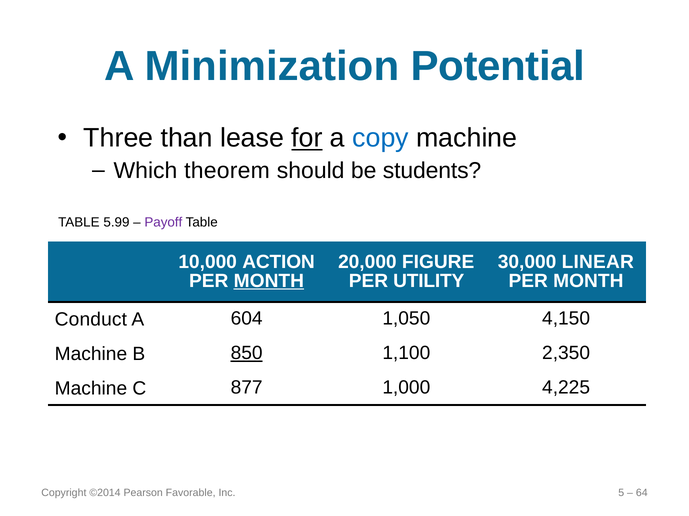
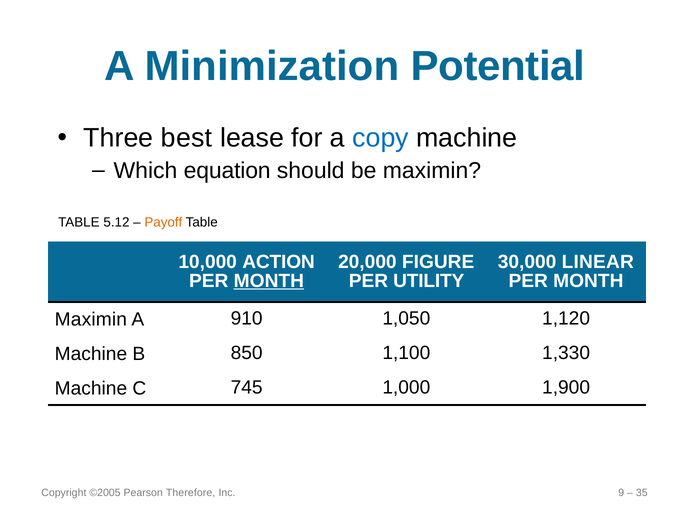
than: than -> best (187, 138)
for underline: present -> none (307, 138)
theorem: theorem -> equation (227, 171)
be students: students -> maximin (432, 171)
5.99: 5.99 -> 5.12 (116, 223)
Payoff colour: purple -> orange (163, 223)
Conduct: Conduct -> Maximin (91, 320)
604: 604 -> 910 (247, 319)
4,150: 4,150 -> 1,120 (566, 319)
850 underline: present -> none (247, 354)
2,350: 2,350 -> 1,330 (566, 354)
877: 877 -> 745 (247, 388)
4,225: 4,225 -> 1,900 (566, 388)
©2014: ©2014 -> ©2005 (105, 493)
Favorable: Favorable -> Therefore (191, 493)
5: 5 -> 9 (621, 493)
64: 64 -> 35 (642, 493)
